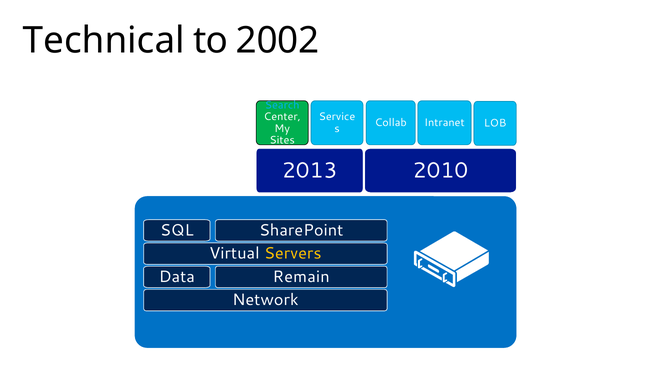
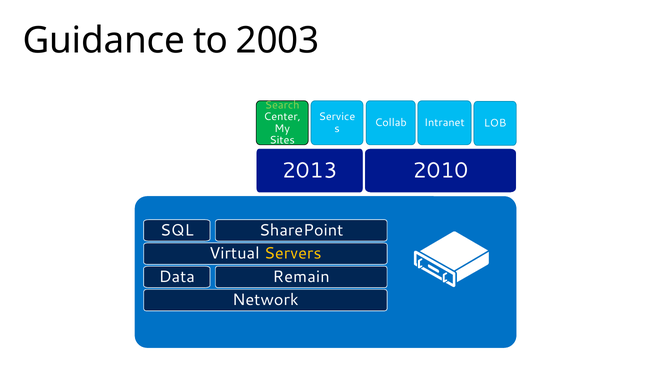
Technical: Technical -> Guidance (104, 40)
2002: 2002 -> 2003 (278, 40)
Search colour: light blue -> light green (282, 105)
